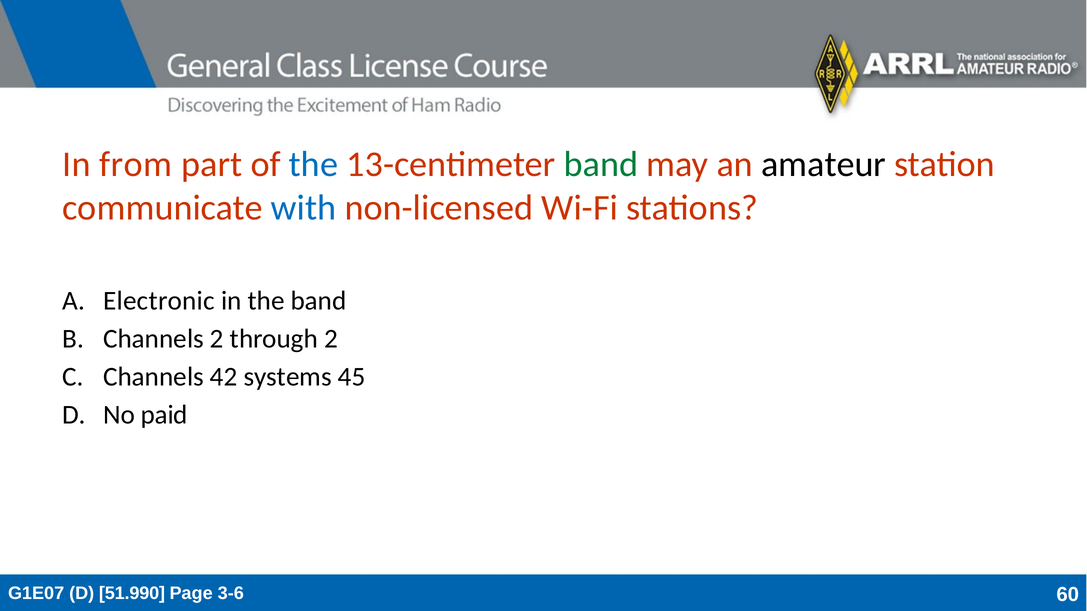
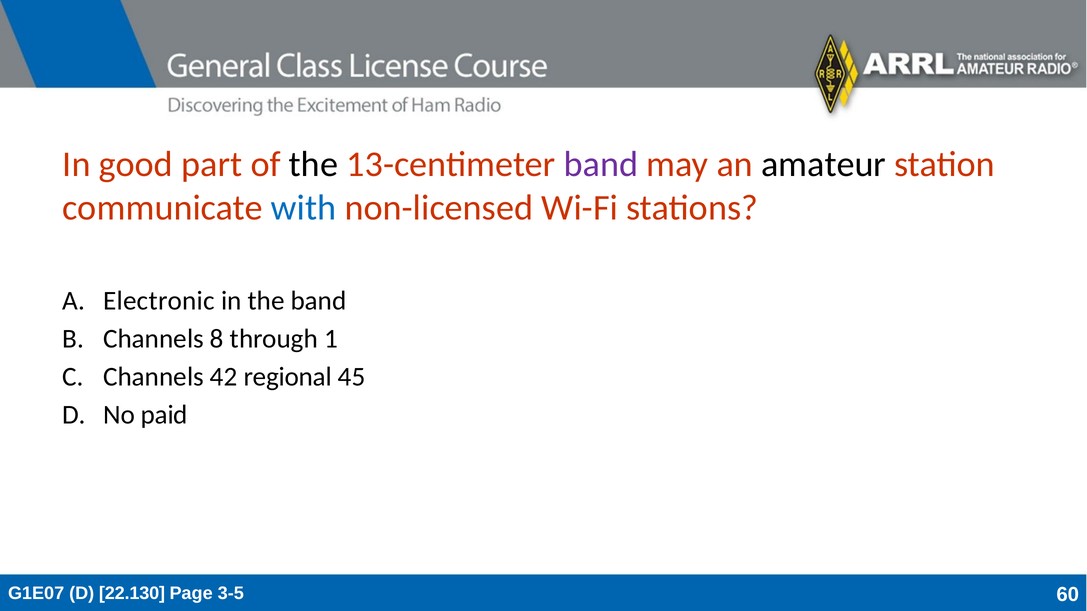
from: from -> good (136, 164)
the colour: blue -> black (313, 164)
band colour: green -> purple (601, 164)
Channels 2: 2 -> 8 (217, 339)
through 2: 2 -> 1 (331, 339)
systems: systems -> regional (288, 377)
51.990: 51.990 -> 22.130 (132, 594)
3-6: 3-6 -> 3-5 (231, 594)
